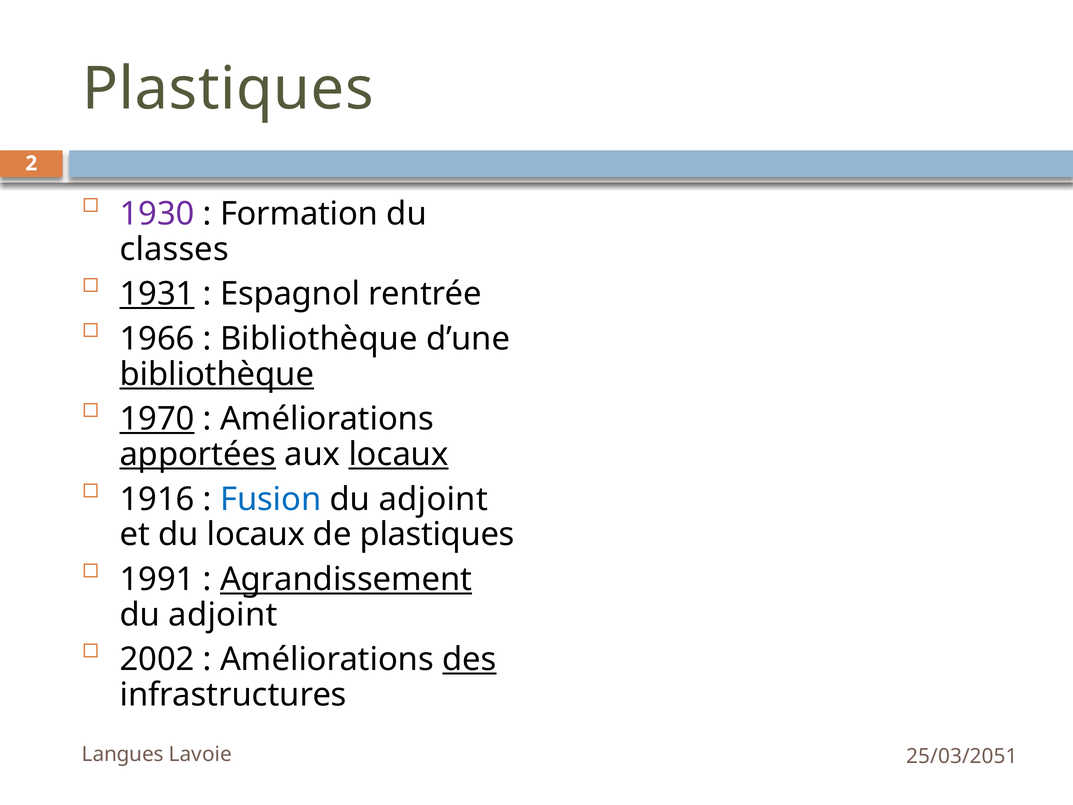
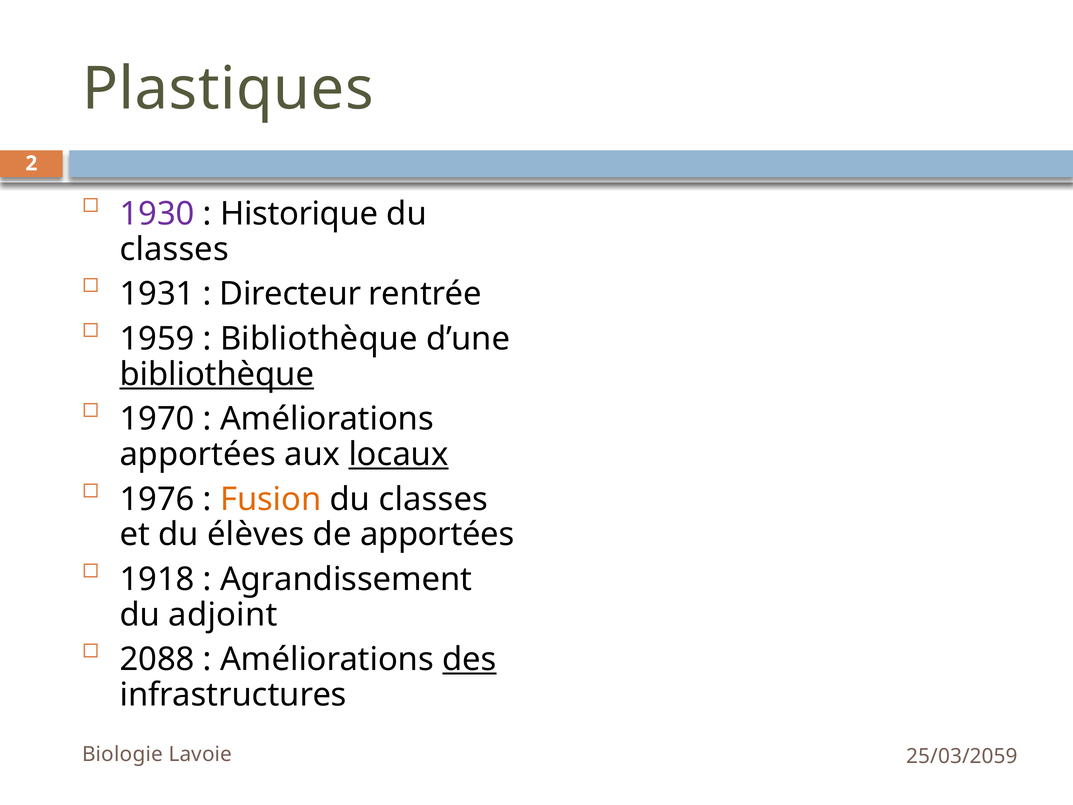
Formation: Formation -> Historique (299, 214)
1931 underline: present -> none (157, 294)
Espagnol: Espagnol -> Directeur (290, 294)
1966: 1966 -> 1959 (157, 339)
1970 underline: present -> none (157, 419)
apportées underline: present -> none (198, 454)
1916: 1916 -> 1976 (157, 499)
Fusion colour: blue -> orange (271, 499)
adjoint: adjoint -> classes (433, 499)
du locaux: locaux -> élèves (256, 534)
de plastiques: plastiques -> apportées (437, 534)
1991: 1991 -> 1918 (157, 579)
Agrandissement underline: present -> none (346, 579)
2002: 2002 -> 2088 (157, 659)
Langues: Langues -> Biologie (123, 754)
25/03/2051: 25/03/2051 -> 25/03/2059 (962, 756)
